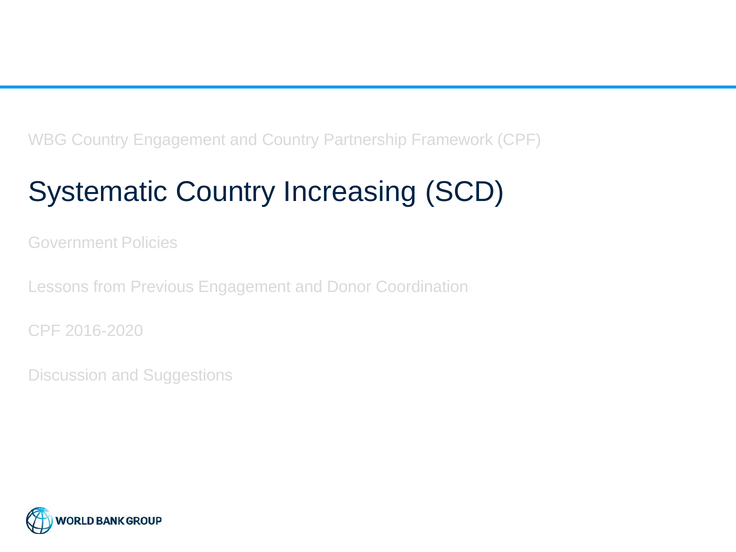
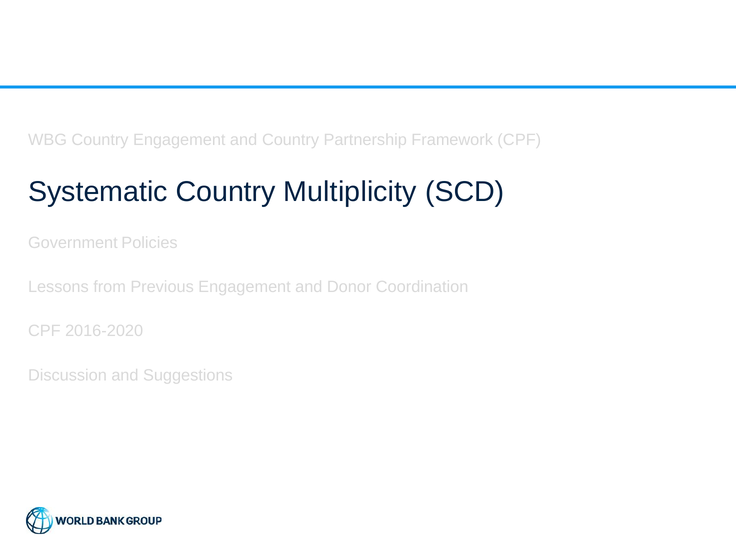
Increasing: Increasing -> Multiplicity (350, 192)
